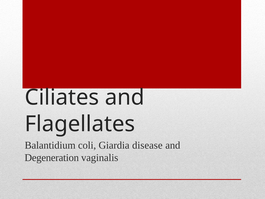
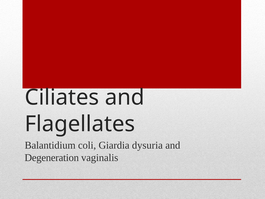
disease: disease -> dysuria (147, 145)
